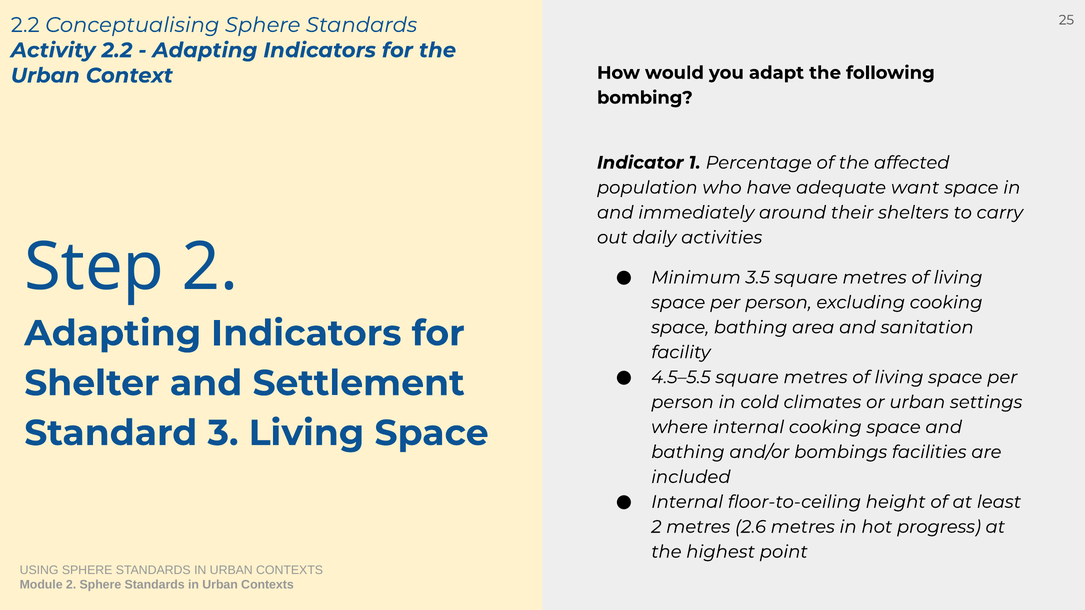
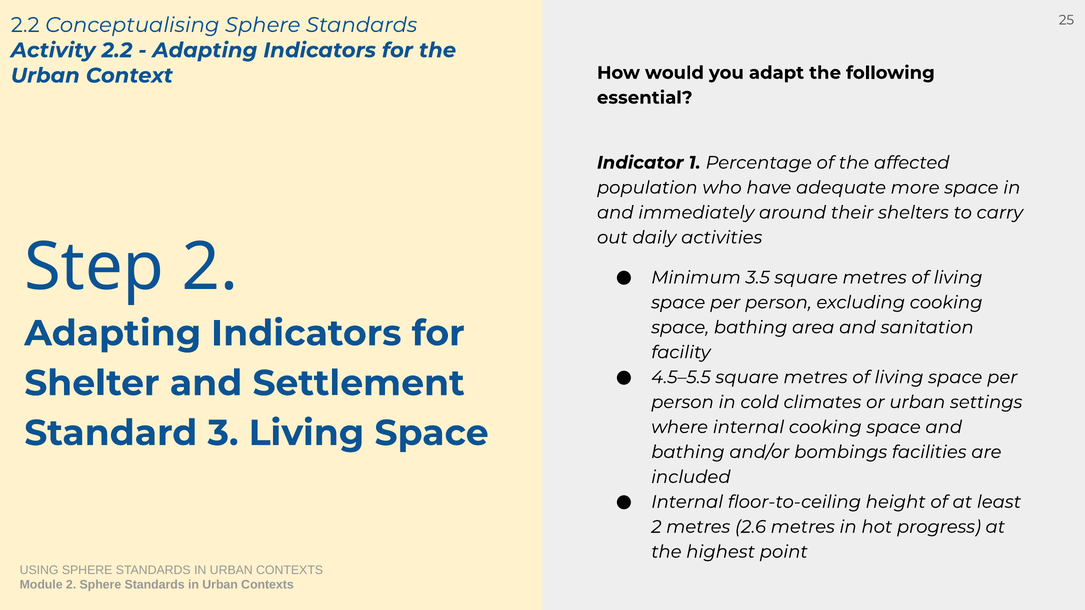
bombing: bombing -> essential (645, 98)
want: want -> more (915, 188)
